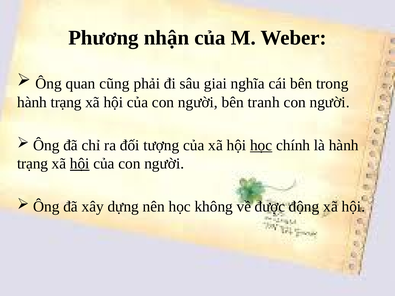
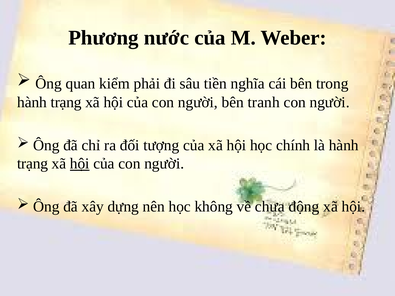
nhận: nhận -> nước (166, 38)
cũng: cũng -> kiểm (115, 84)
giai: giai -> tiền (215, 84)
học underline: present -> none (261, 145)
được: được -> chưa (270, 207)
